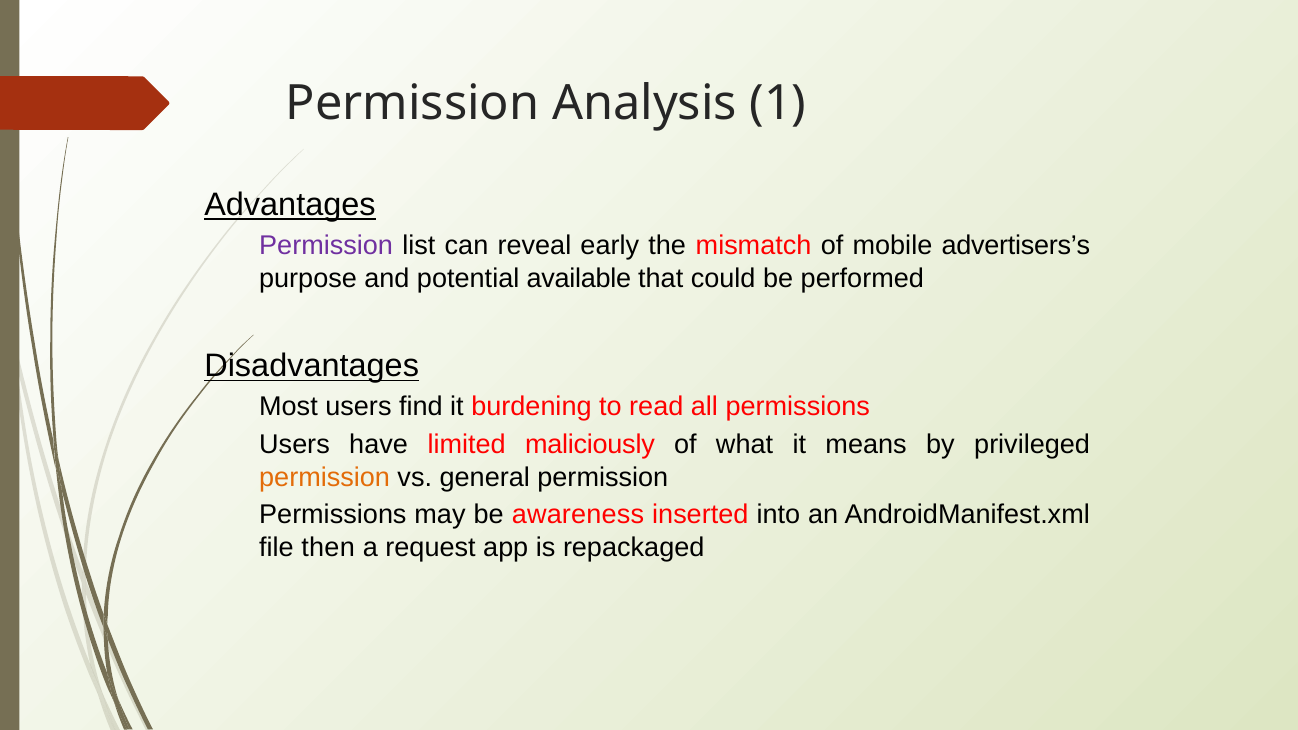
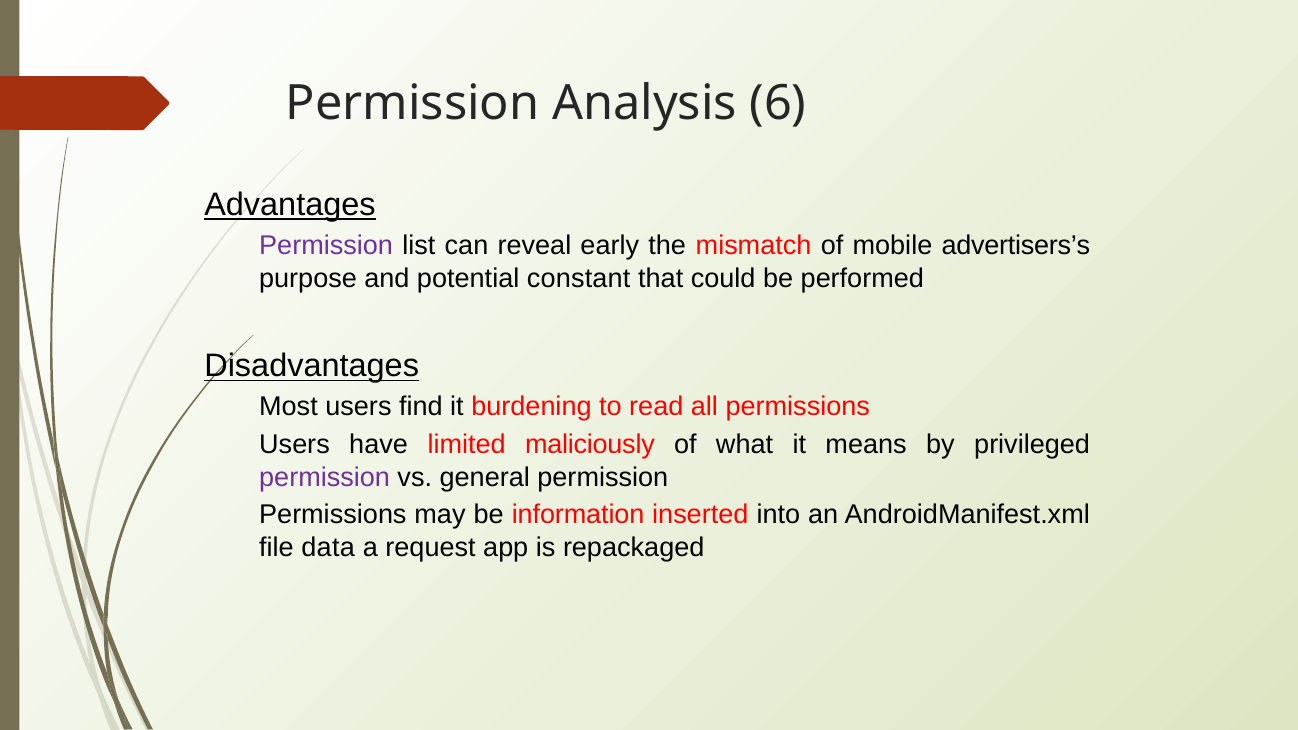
1: 1 -> 6 (778, 104)
available: available -> constant (579, 278)
permission colour: orange -> purple (325, 477)
awareness: awareness -> information (578, 515)
then: then -> data (328, 548)
